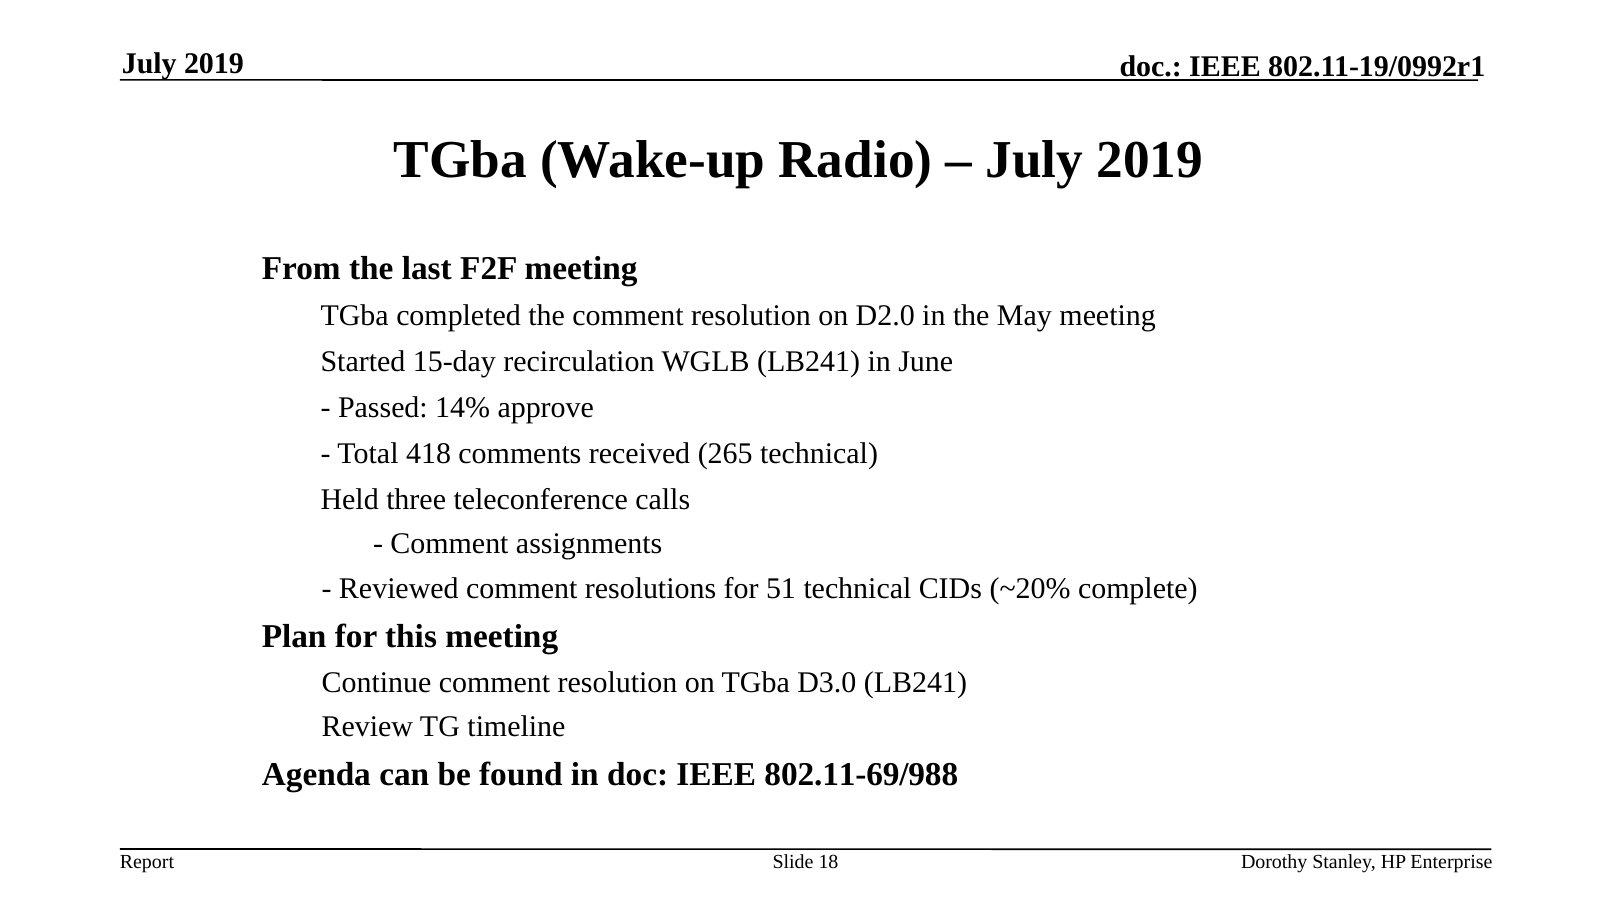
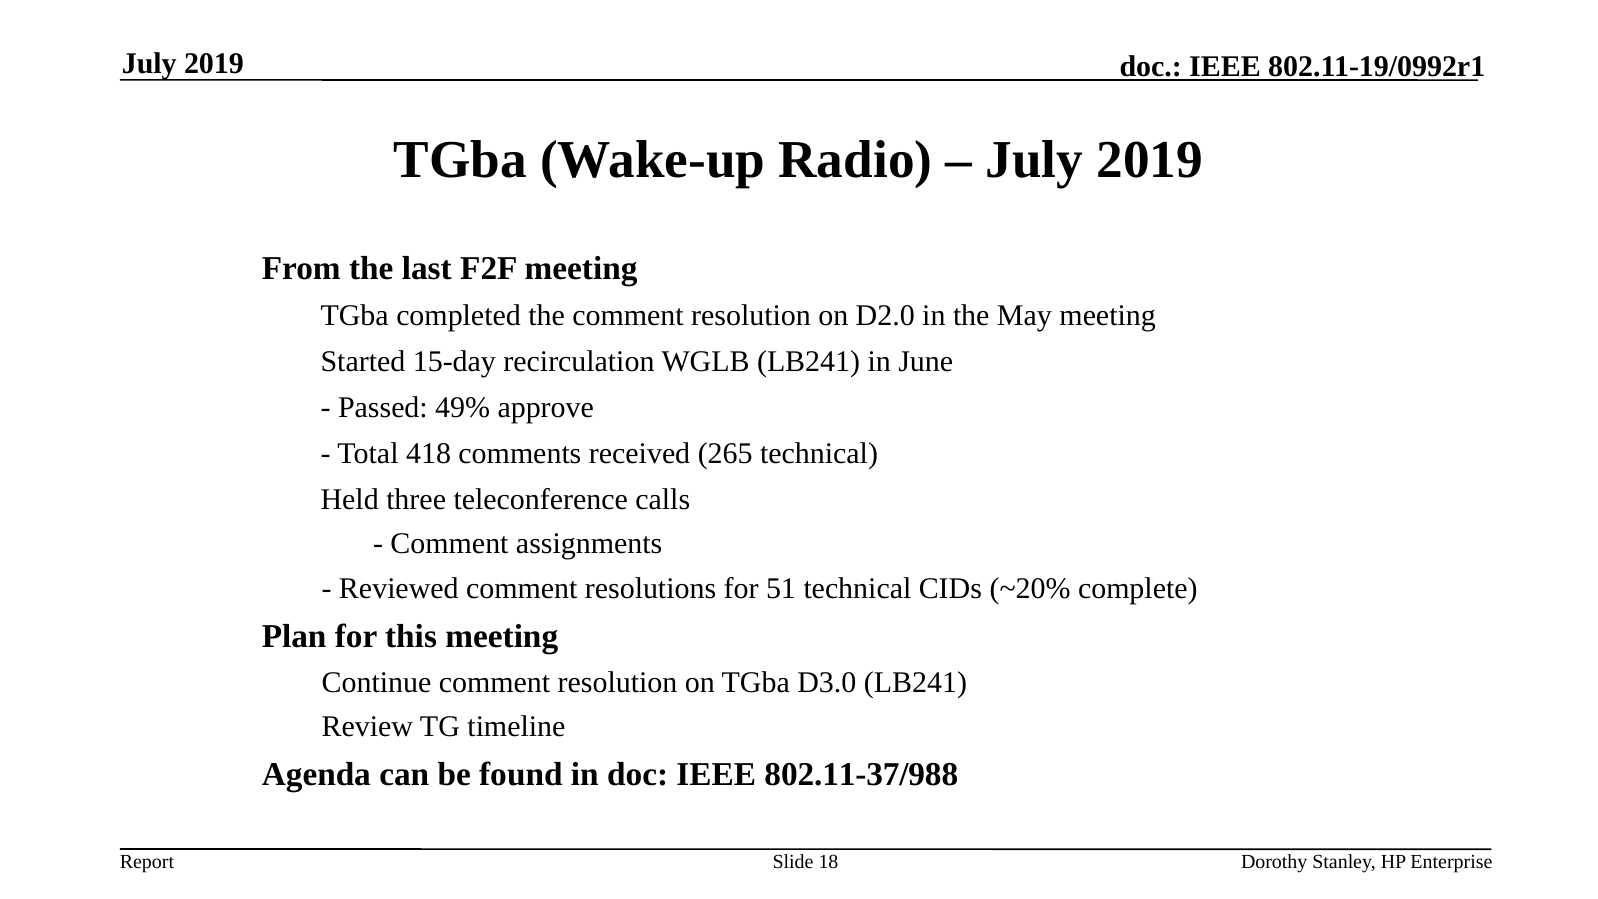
14%: 14% -> 49% (463, 408)
802.11-69/988: 802.11-69/988 -> 802.11-37/988 (861, 775)
